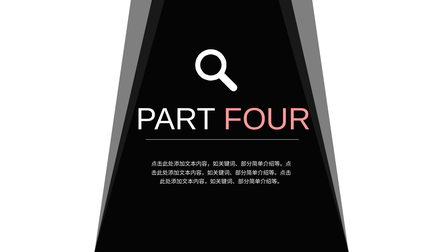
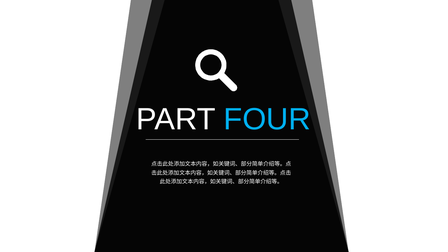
FOUR colour: pink -> light blue (267, 119)
